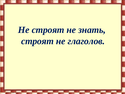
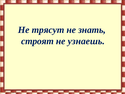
Не строят: строят -> трясут (48, 30)
глаголов: глаголов -> узнаешь (86, 41)
